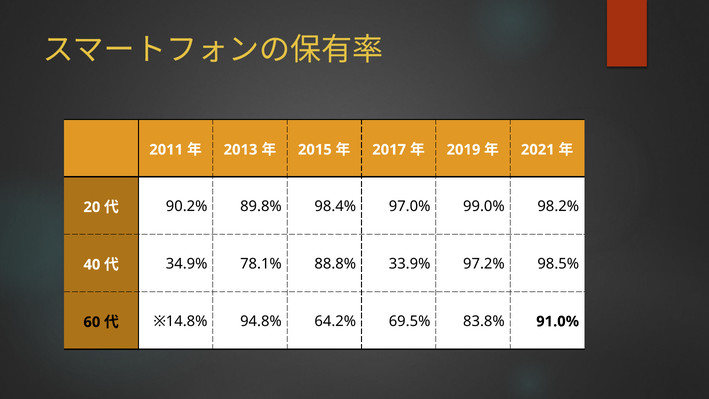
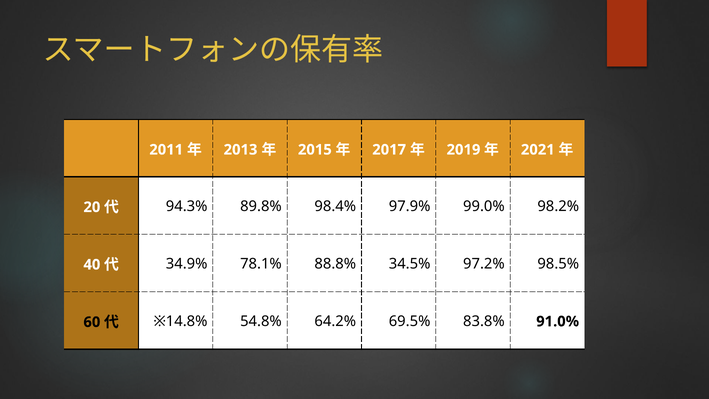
90.2%: 90.2% -> 94.3% (187, 206)
97.0%: 97.0% -> 97.9% (410, 206)
33.9%: 33.9% -> 34.5% (410, 264)
94.8%: 94.8% -> 54.8% (261, 321)
